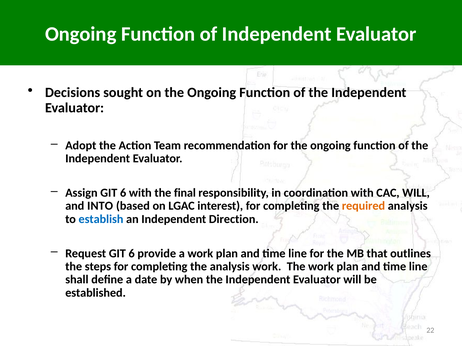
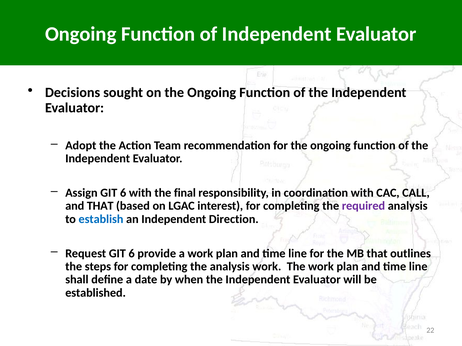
CAC WILL: WILL -> CALL (416, 193)
and INTO: INTO -> THAT (100, 206)
required colour: orange -> purple (363, 206)
